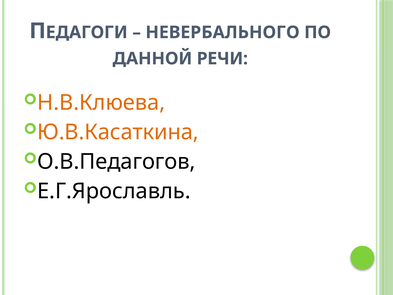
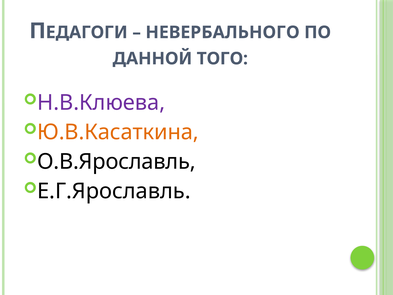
РЕЧИ: РЕЧИ -> ТОГО (222, 59)
Н.В.Клюева colour: orange -> purple (101, 103)
О.В.Педагогов: О.В.Педагогов -> О.В.Ярославль (116, 161)
